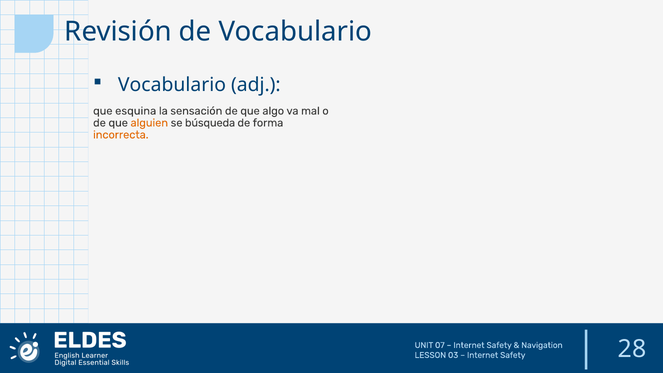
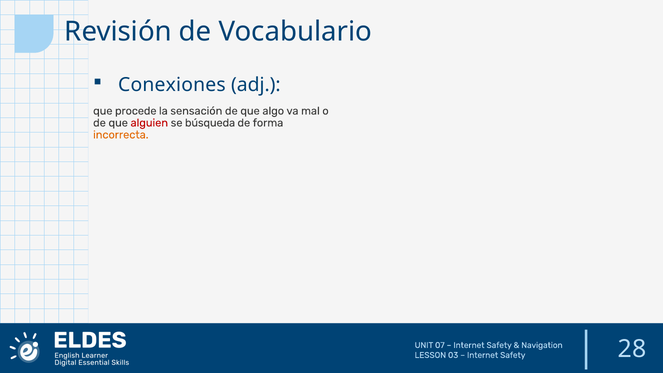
Vocabulario: Vocabulario -> Conexiones (172, 85)
esquina: esquina -> procede (136, 111)
alguien colour: orange -> red (149, 123)
